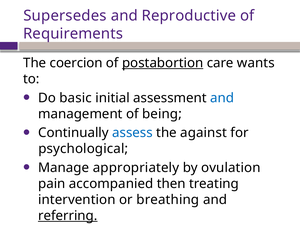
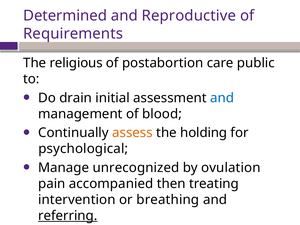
Supersedes: Supersedes -> Determined (65, 16)
coercion: coercion -> religious (76, 63)
postabortion underline: present -> none (163, 63)
wants: wants -> public (256, 63)
basic: basic -> drain (76, 98)
being: being -> blood (162, 114)
assess colour: blue -> orange (132, 133)
against: against -> holding (204, 133)
appropriately: appropriately -> unrecognized (136, 168)
